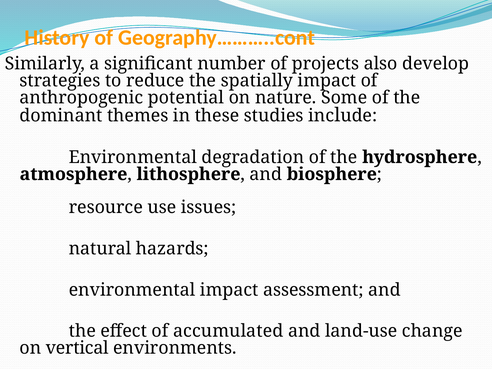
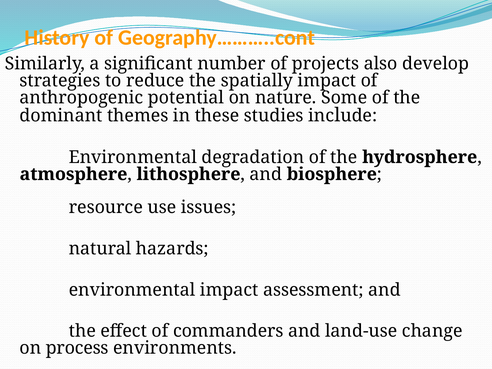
accumulated: accumulated -> commanders (228, 331)
vertical: vertical -> process (77, 348)
